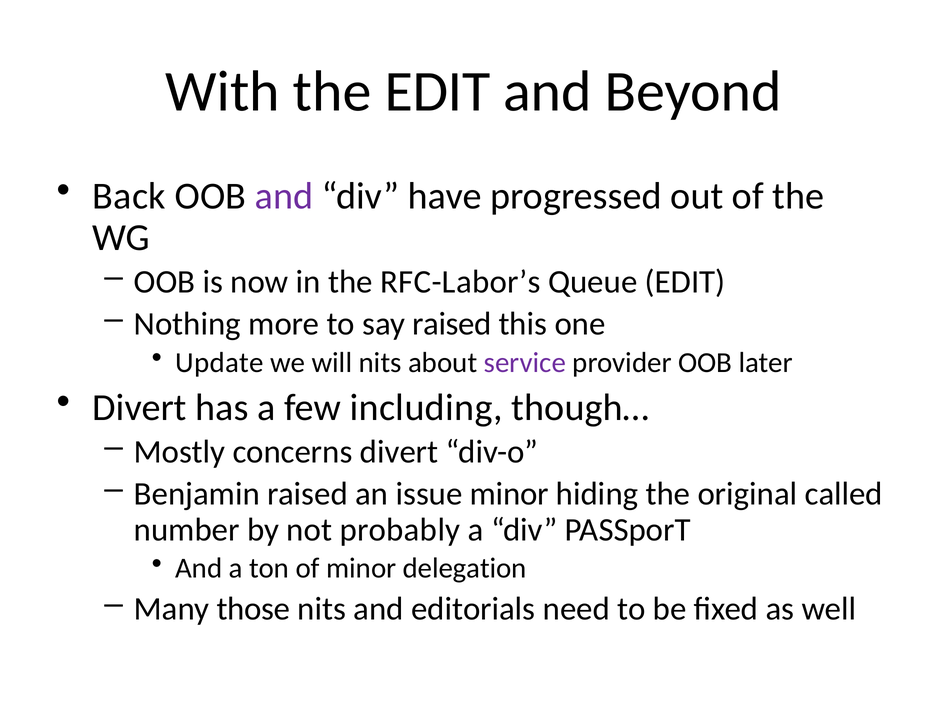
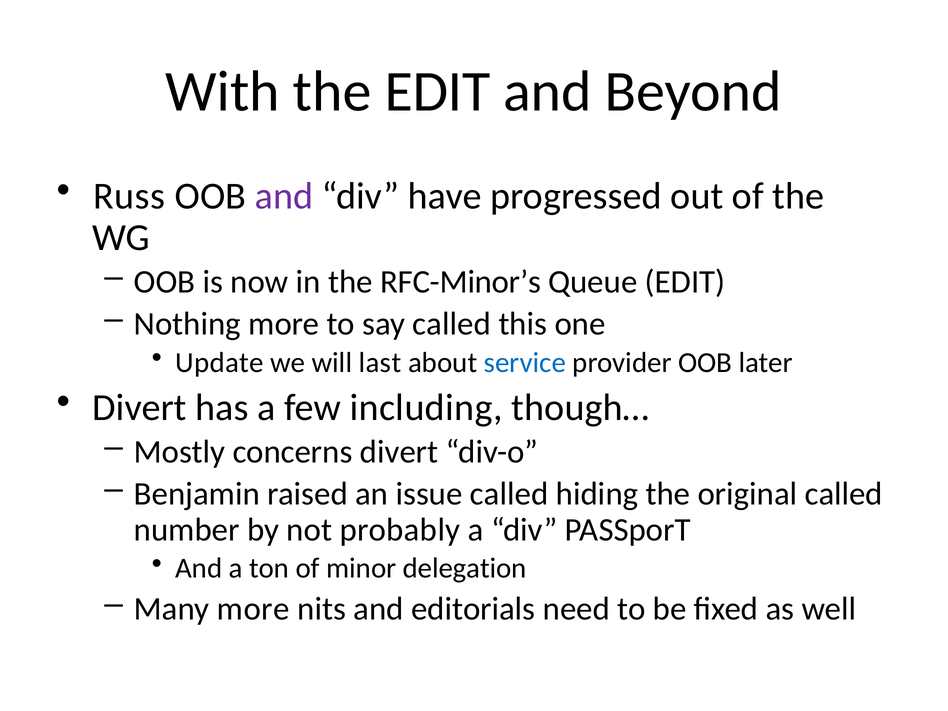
Back: Back -> Russ (129, 196)
RFC-Labor’s: RFC-Labor’s -> RFC-Minor’s (461, 282)
say raised: raised -> called (452, 324)
will nits: nits -> last (380, 363)
service colour: purple -> blue (525, 363)
issue minor: minor -> called (509, 494)
Many those: those -> more (253, 609)
